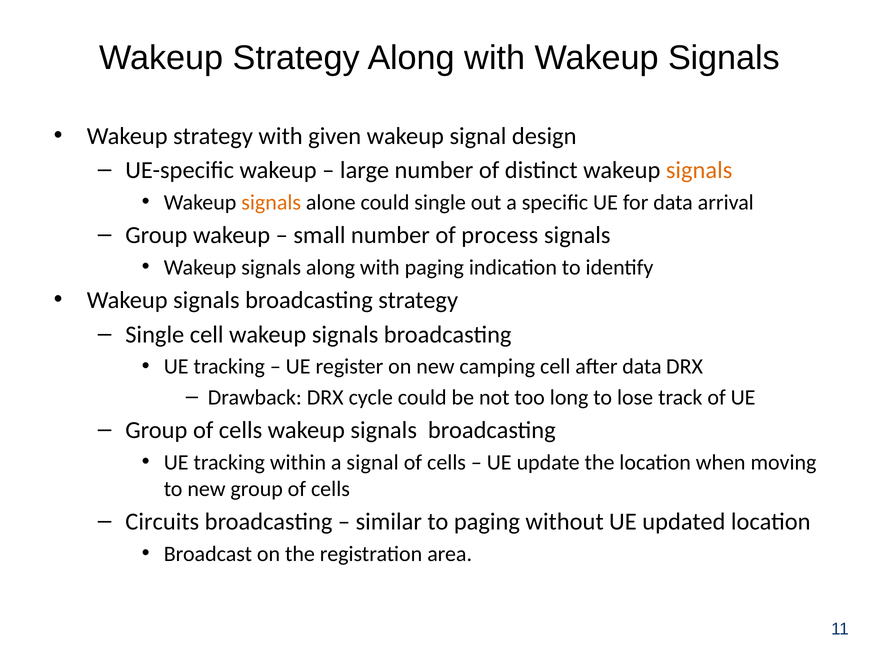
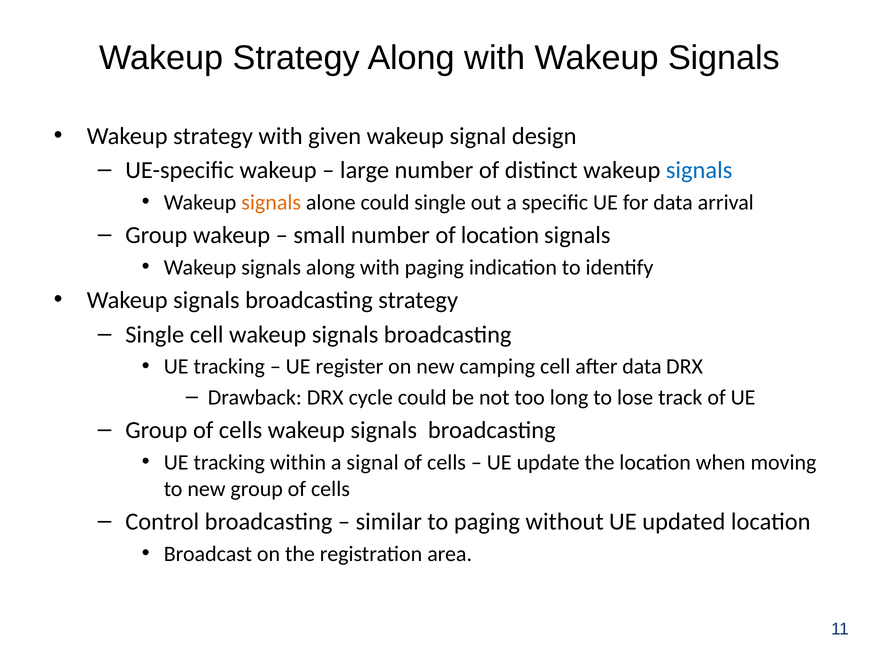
signals colour: orange -> blue (699, 170)
of process: process -> location (500, 235)
Circuits: Circuits -> Control (162, 522)
